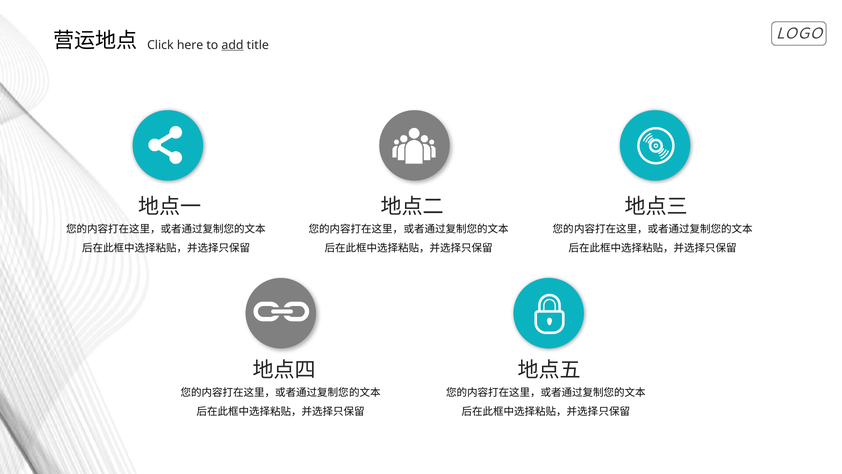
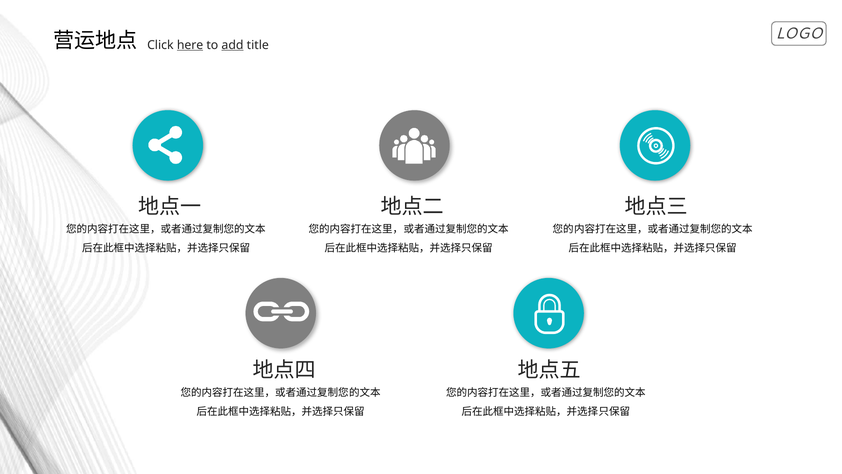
here underline: none -> present (190, 45)
